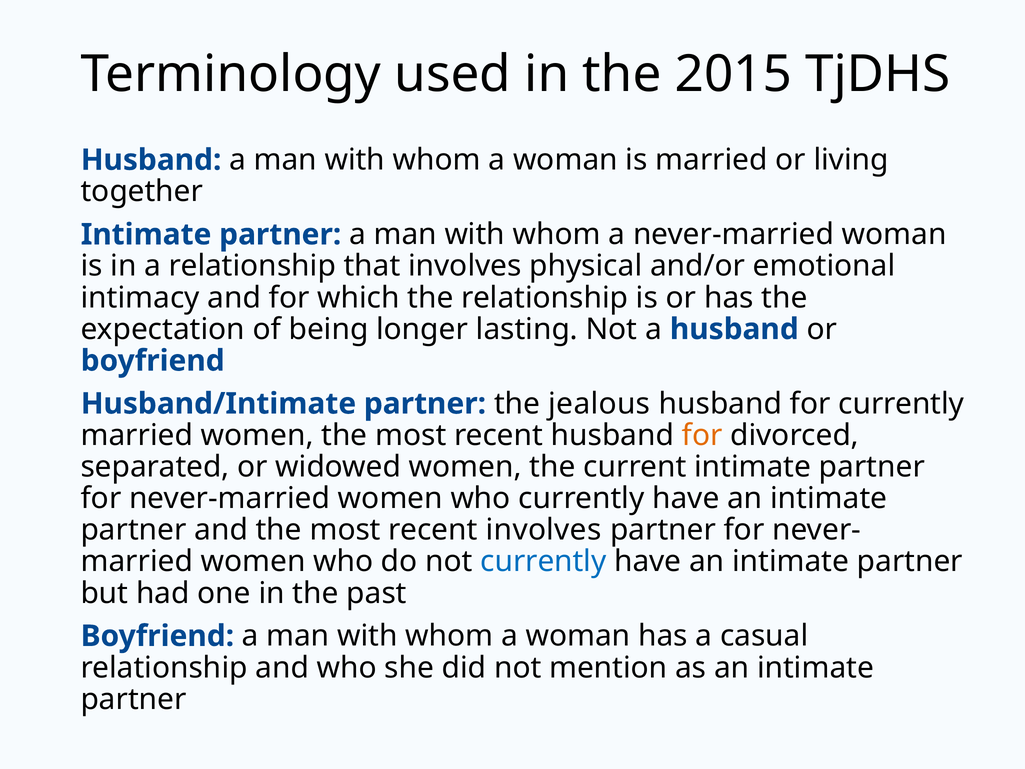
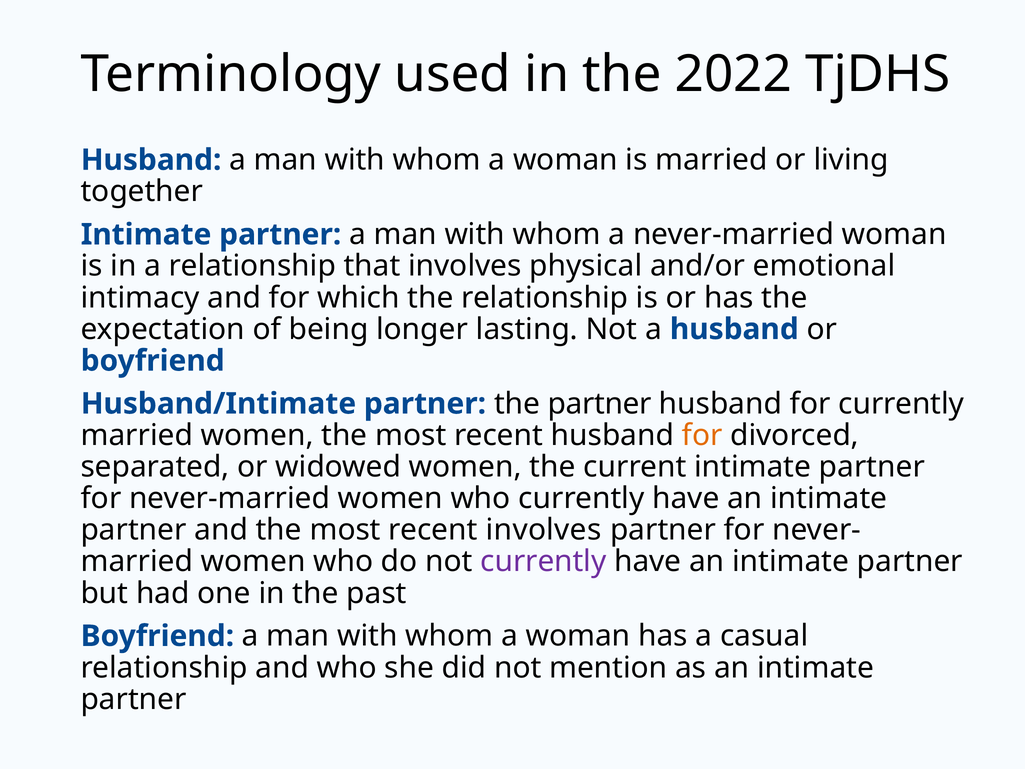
2015: 2015 -> 2022 (733, 74)
the jealous: jealous -> partner (600, 404)
currently colour: blue -> purple (543, 561)
